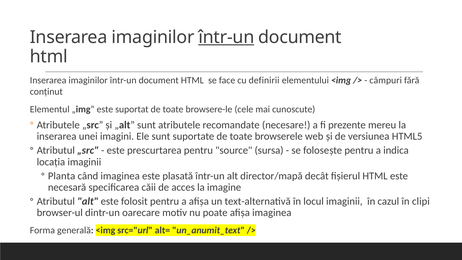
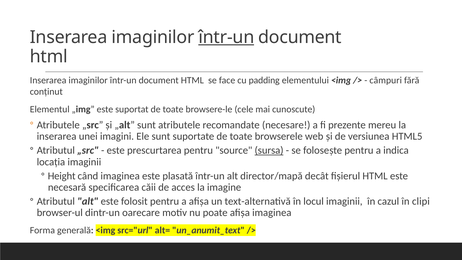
definirii: definirii -> padding (264, 80)
sursa underline: none -> present (269, 150)
Planta: Planta -> Height (62, 176)
